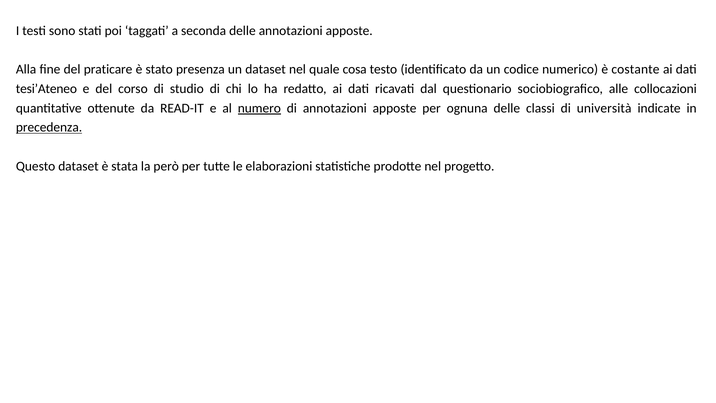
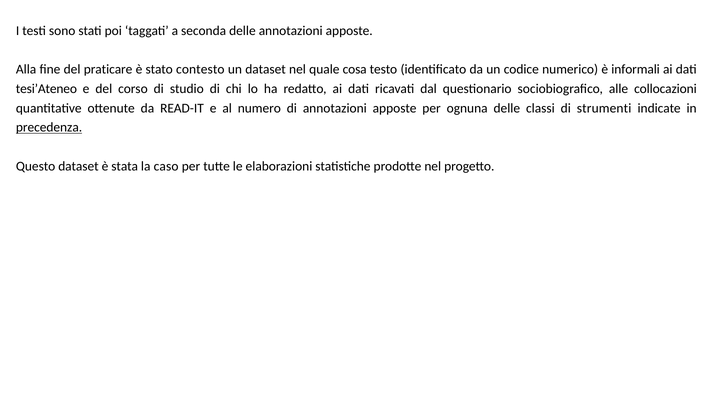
presenza: presenza -> contesto (200, 69)
costante: costante -> informali (636, 69)
numero underline: present -> none (259, 108)
università: università -> strumenti (604, 108)
però: però -> caso (166, 166)
